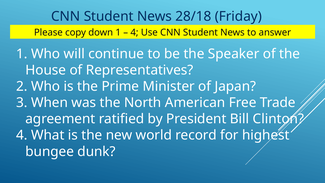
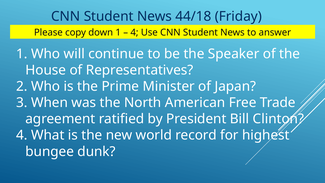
28/18: 28/18 -> 44/18 (193, 16)
